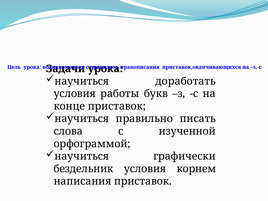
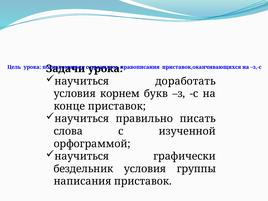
работы: работы -> корнем (120, 94)
корнем: корнем -> группы (196, 169)
